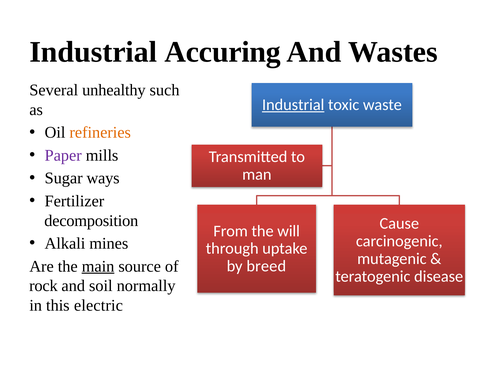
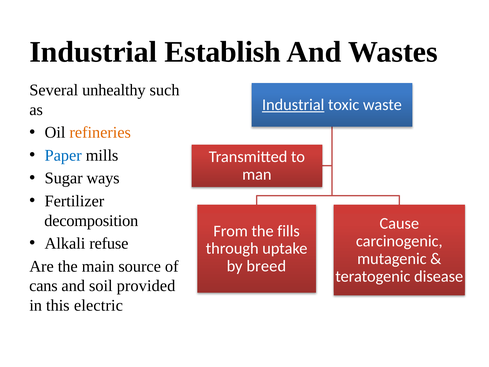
Accuring: Accuring -> Establish (223, 52)
Paper colour: purple -> blue (63, 155)
will: will -> fills (289, 231)
mines: mines -> refuse (109, 243)
main underline: present -> none (98, 266)
rock: rock -> cans (43, 286)
normally: normally -> provided (146, 286)
